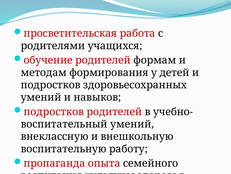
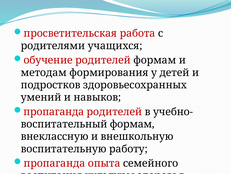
подростков: подростков -> пропаганда (54, 111)
умений: умений -> формам (132, 124)
